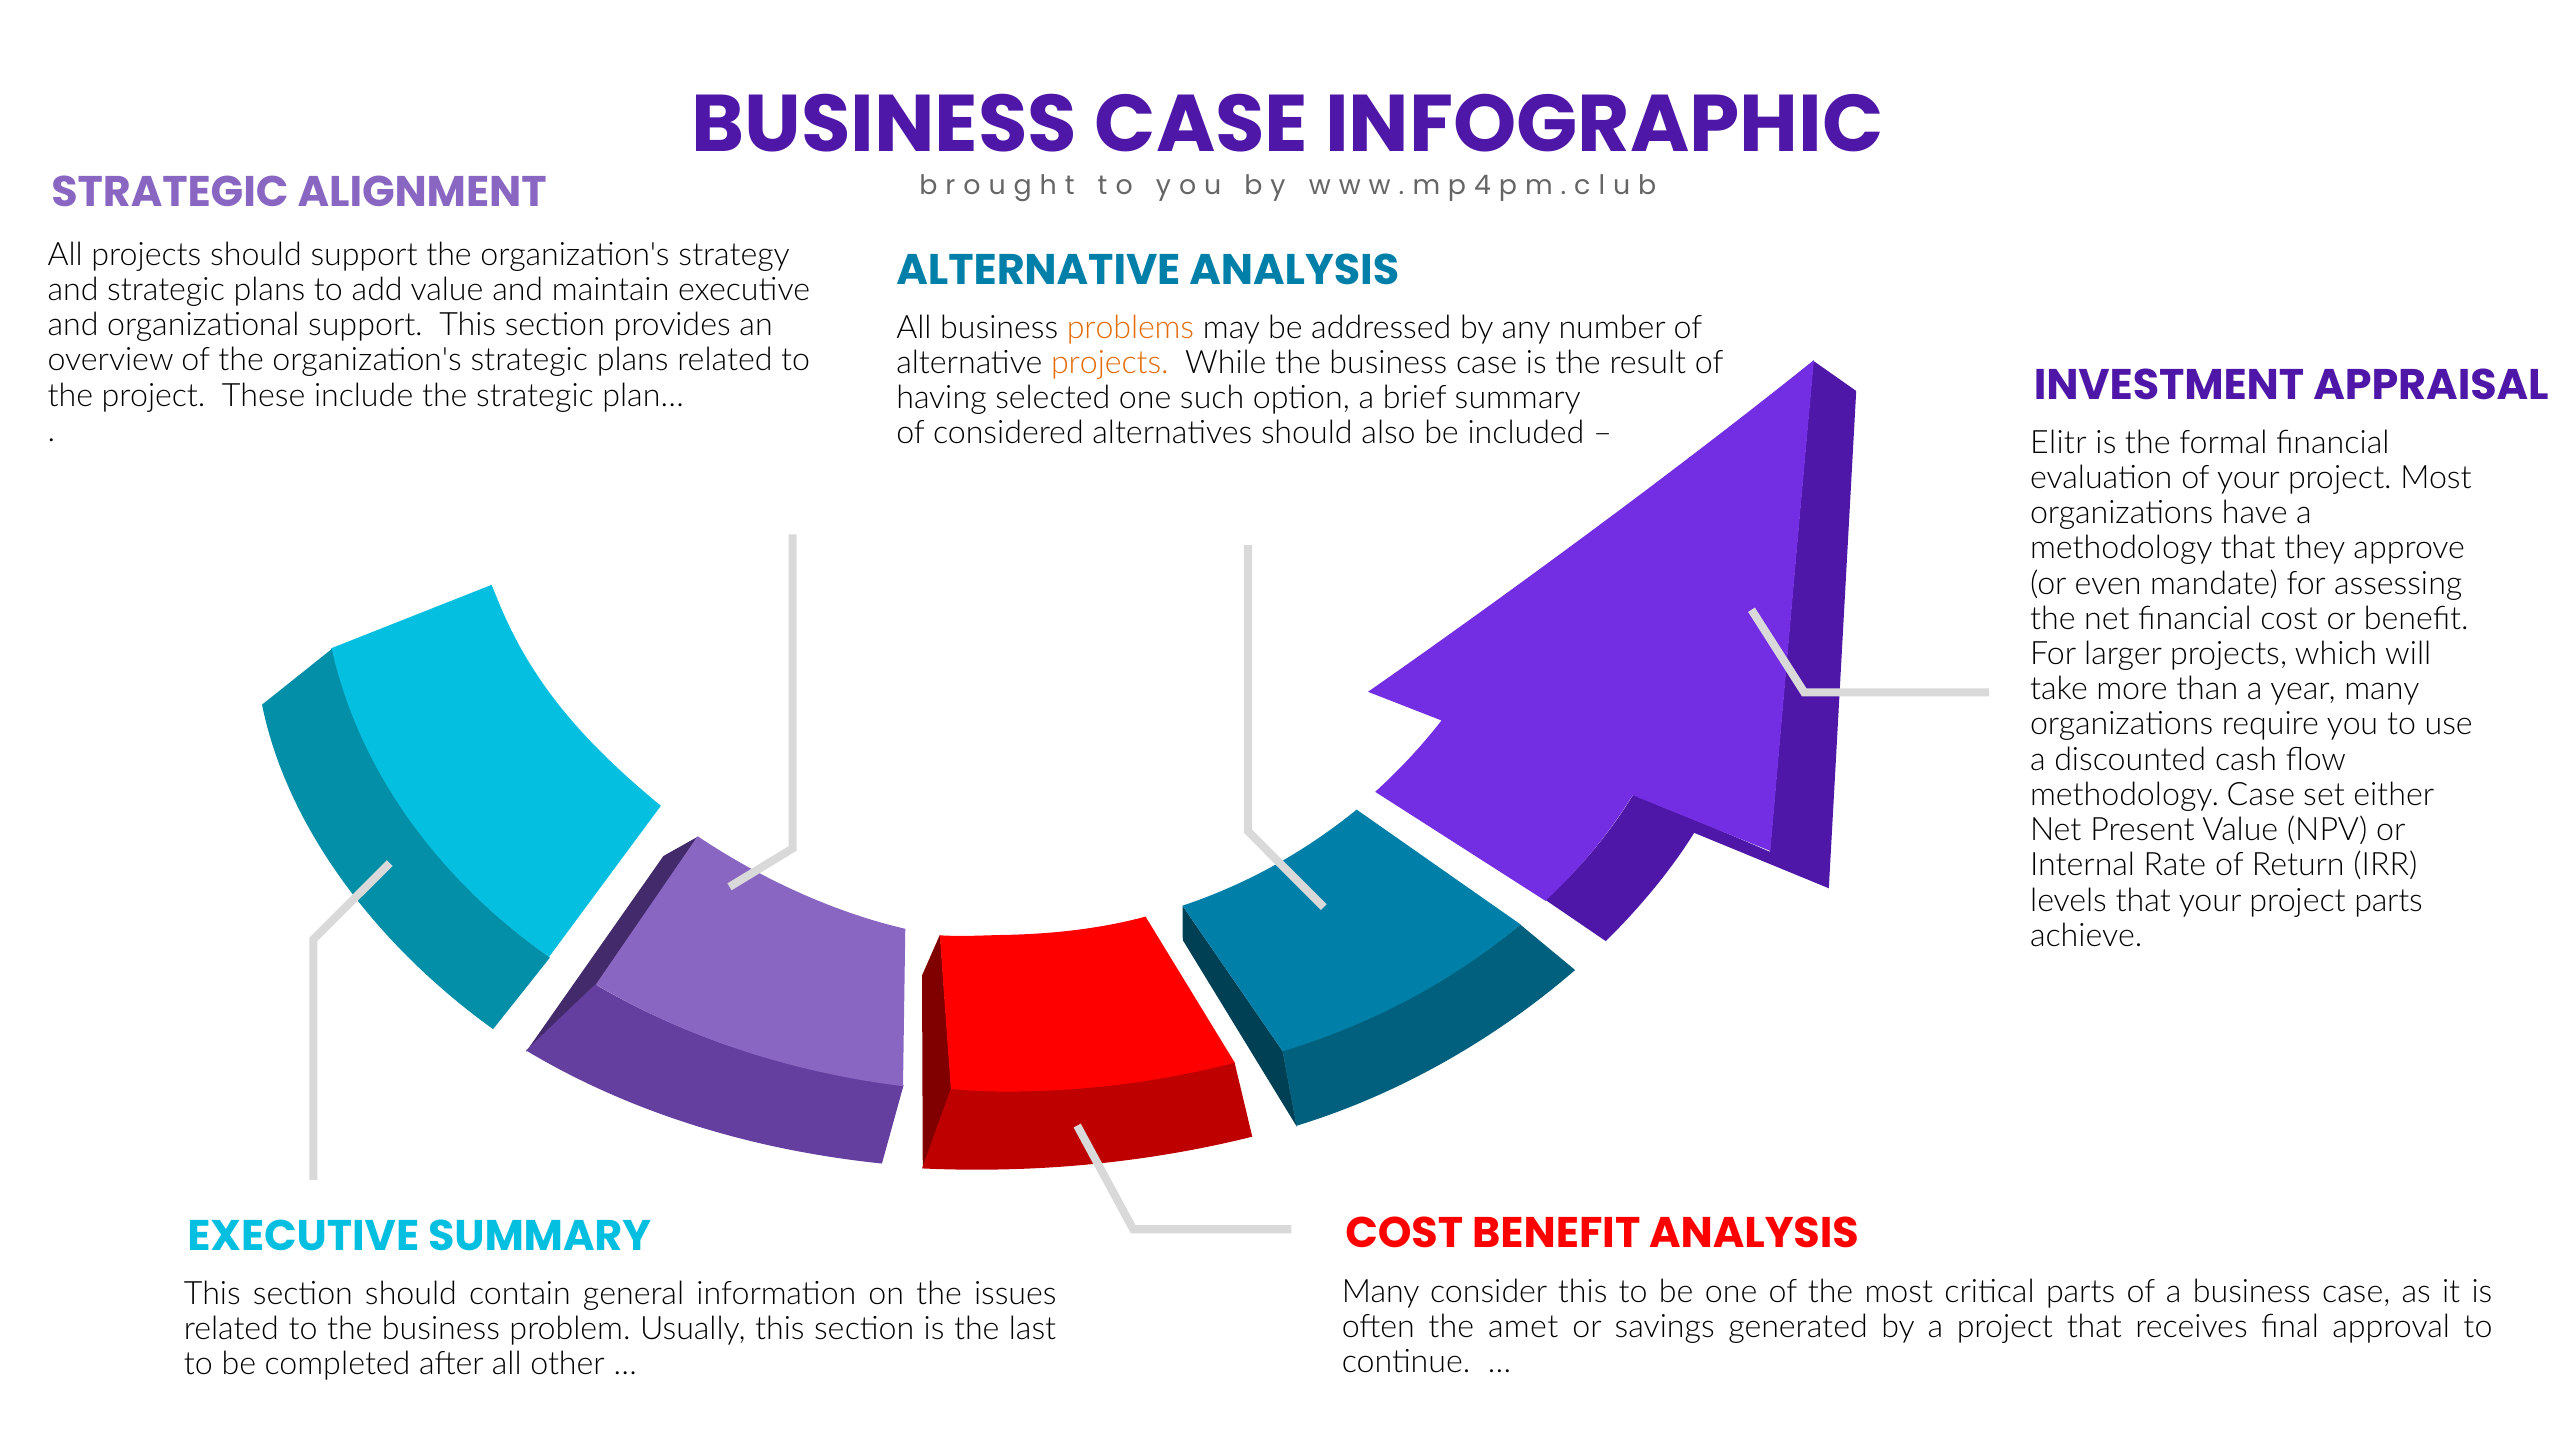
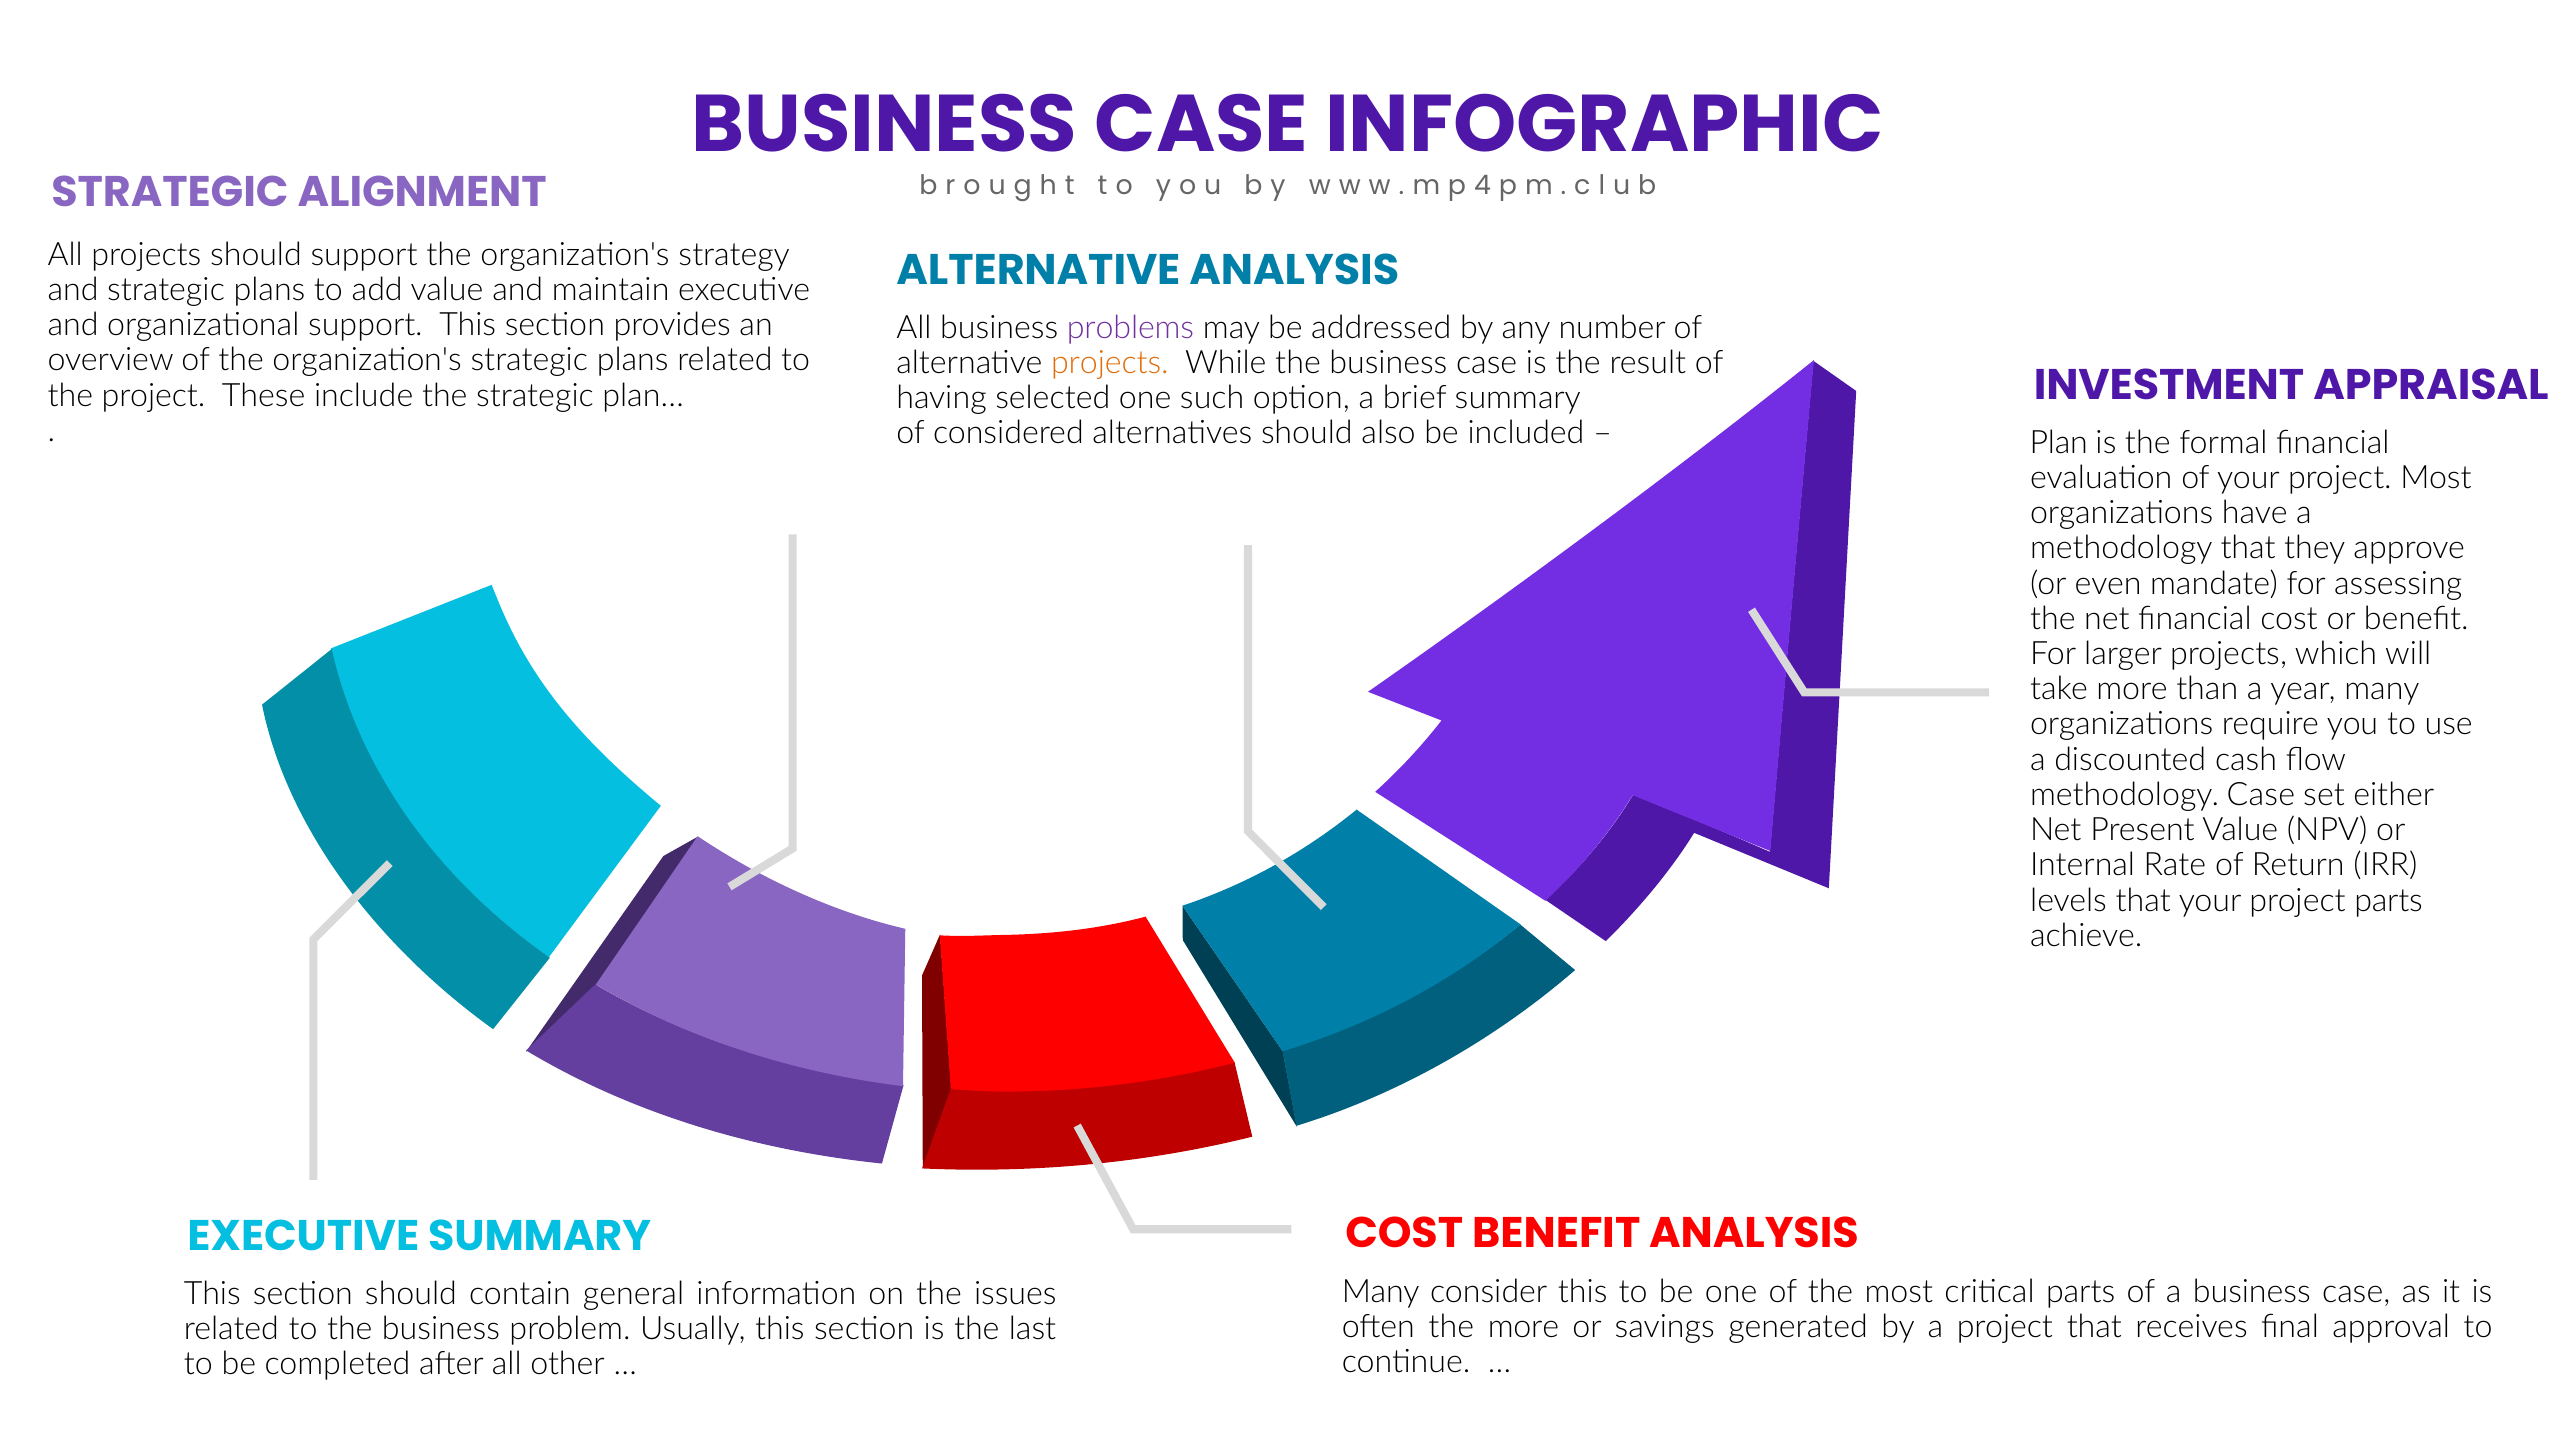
problems colour: orange -> purple (1130, 328)
Elitr: Elitr -> Plan (2059, 443)
the amet: amet -> more (1523, 1327)
